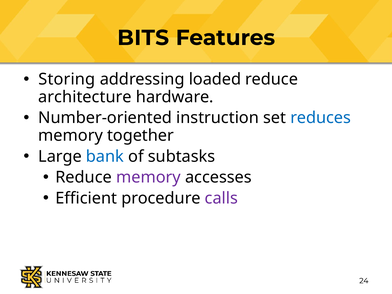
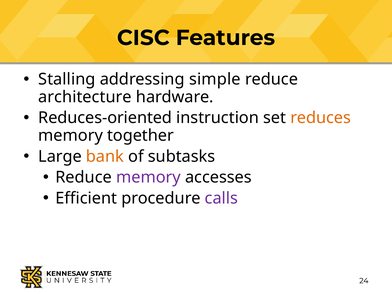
BITS: BITS -> CISC (143, 38)
Storing: Storing -> Stalling (67, 79)
loaded: loaded -> simple (215, 79)
Number-oriented: Number-oriented -> Reduces-oriented (105, 118)
reduces colour: blue -> orange (321, 118)
bank colour: blue -> orange (105, 156)
